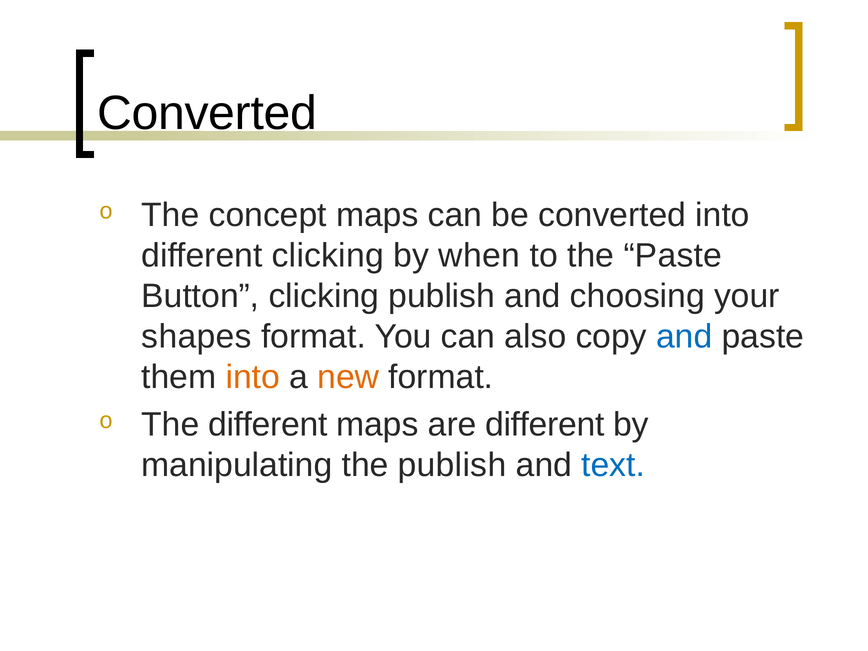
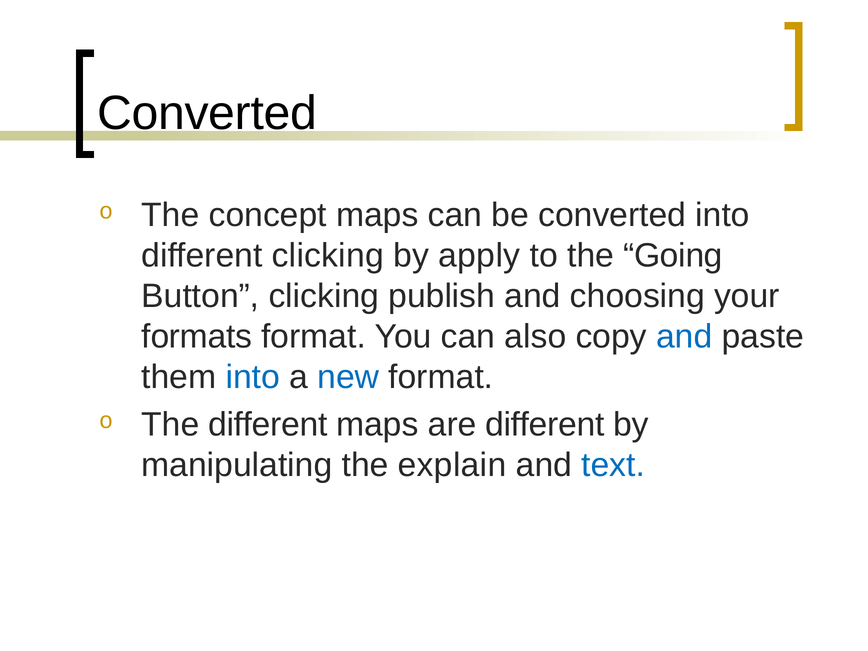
when: when -> apply (479, 256)
the Paste: Paste -> Going (673, 256)
shapes: shapes -> formats (197, 337)
into colour: orange -> blue (253, 377)
new colour: orange -> blue (348, 377)
the publish: publish -> explain (452, 465)
